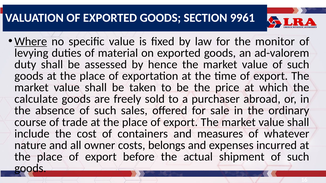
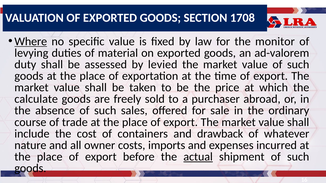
9961: 9961 -> 1708 (242, 18)
hence: hence -> levied (163, 65)
measures: measures -> drawback (220, 134)
belongs: belongs -> imports (167, 145)
actual underline: none -> present (198, 157)
